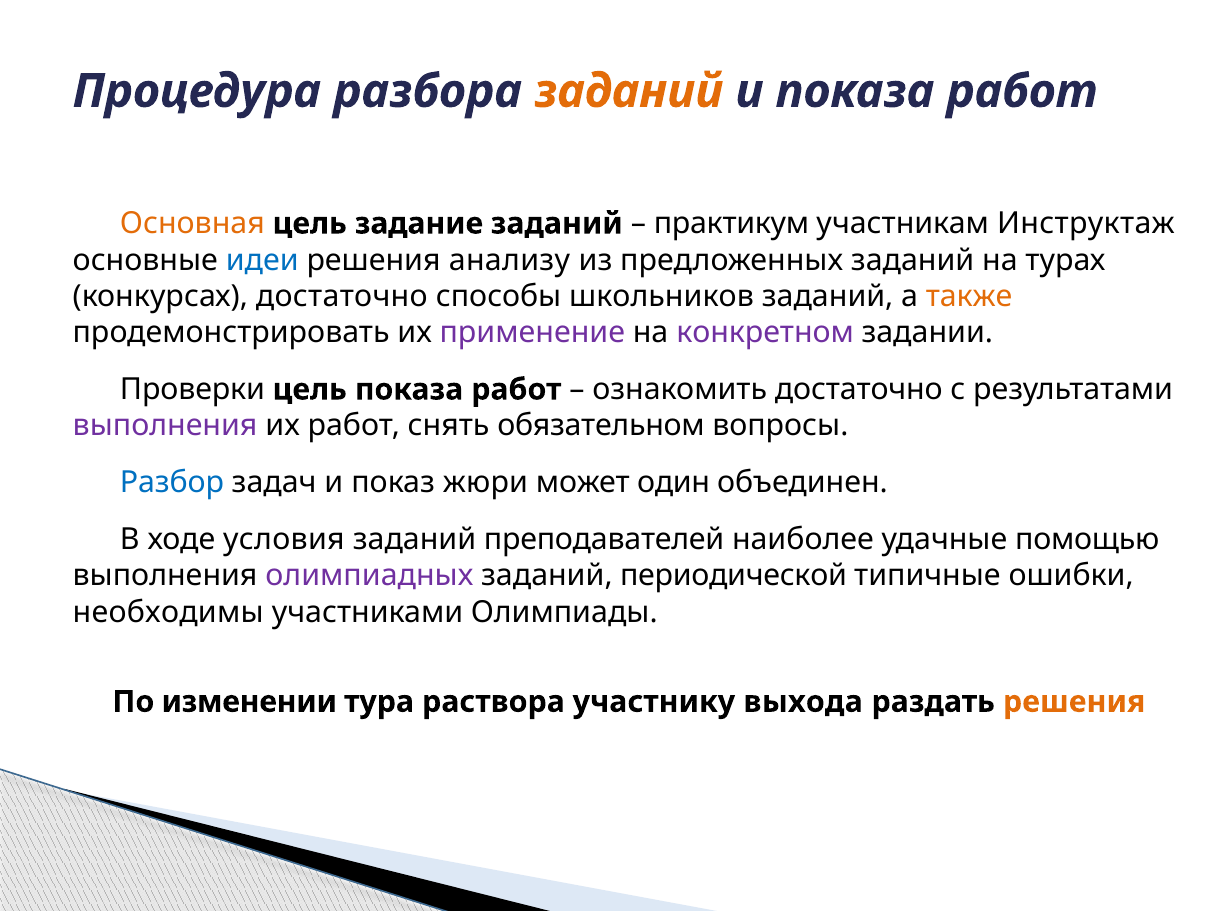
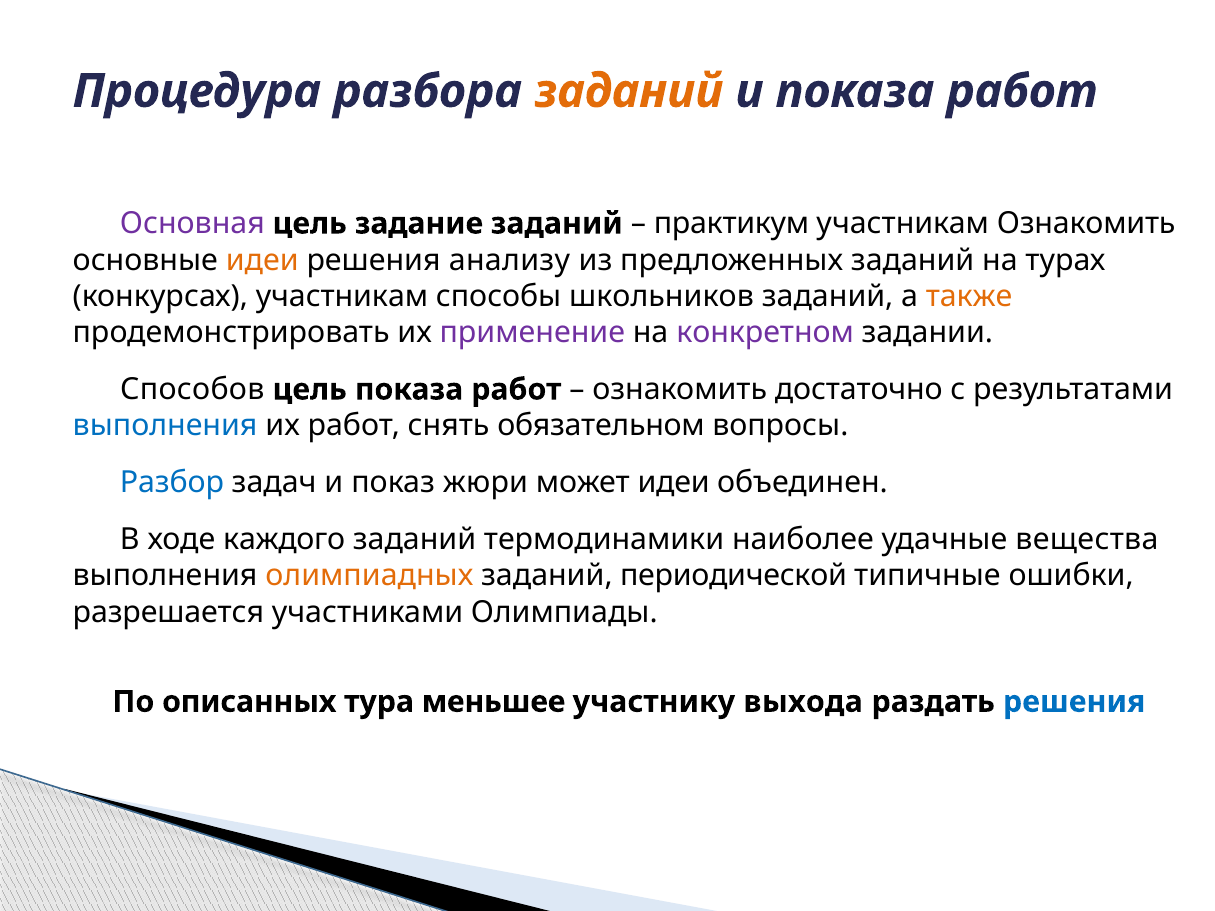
Основная colour: orange -> purple (192, 224)
участникам Инструктаж: Инструктаж -> Ознакомить (1086, 224)
идеи colour: blue -> orange (262, 260)
конкурсах достаточно: достаточно -> участникам (342, 297)
Проверки: Проверки -> Способов (192, 390)
выполнения colour: purple -> blue (165, 426)
может один: один -> идеи (674, 483)
условия: условия -> каждого (284, 539)
преподавателей: преподавателей -> термодинамики (604, 539)
помощью: помощью -> вещества (1087, 539)
олимпиадных colour: purple -> orange (369, 576)
необходимы: необходимы -> разрешается (168, 612)
изменении: изменении -> описанных (249, 702)
раствора: раствора -> меньшее (494, 702)
решения colour: orange -> blue (1074, 702)
